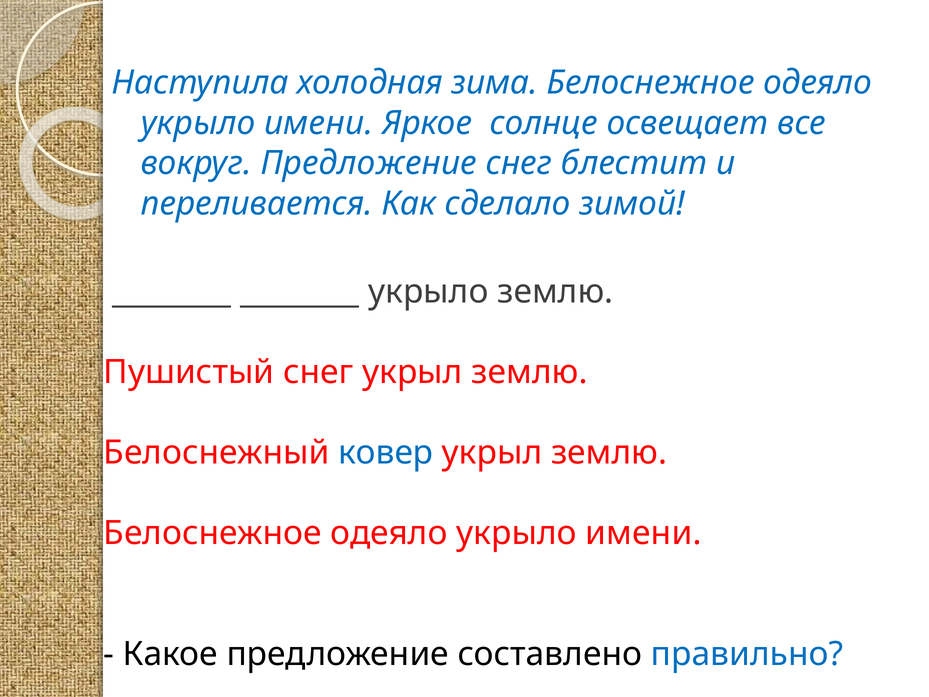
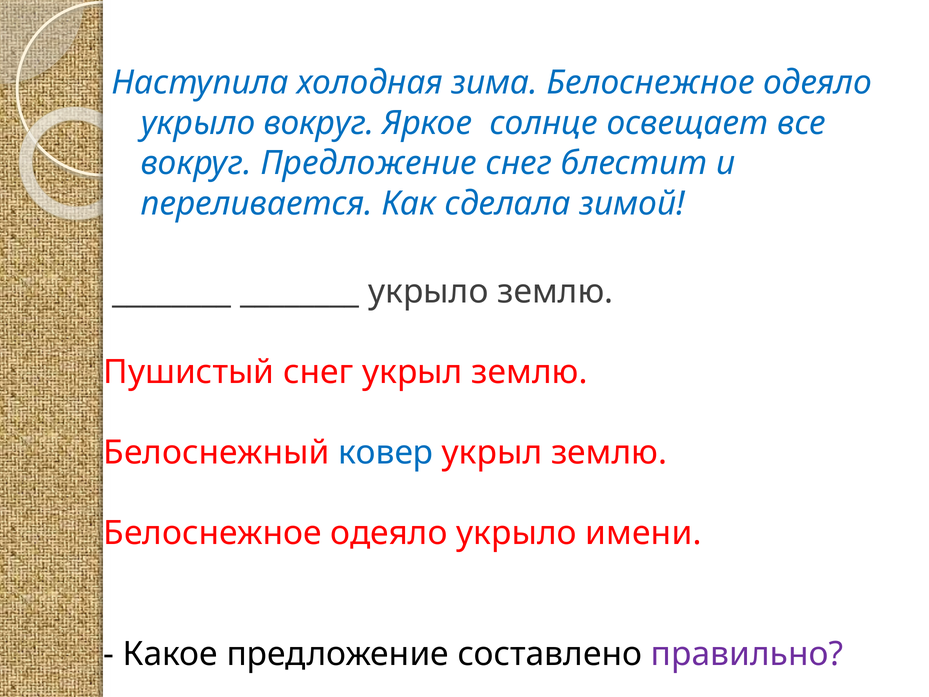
имени: имени -> вокруг (319, 123)
сделало: сделало -> сделала (508, 203)
правильно colour: blue -> purple (747, 654)
